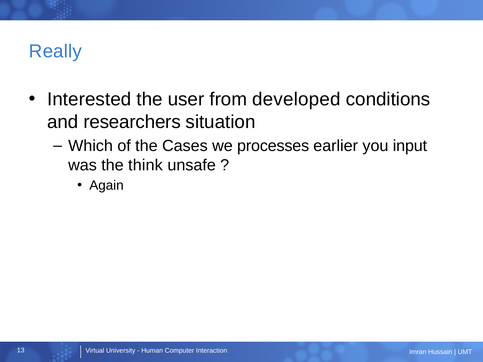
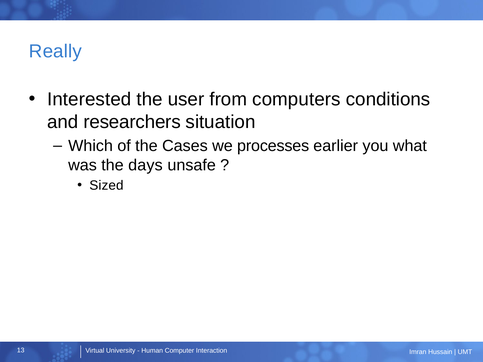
developed: developed -> computers (296, 100)
input: input -> what (410, 146)
think: think -> days (145, 165)
Again: Again -> Sized (106, 186)
